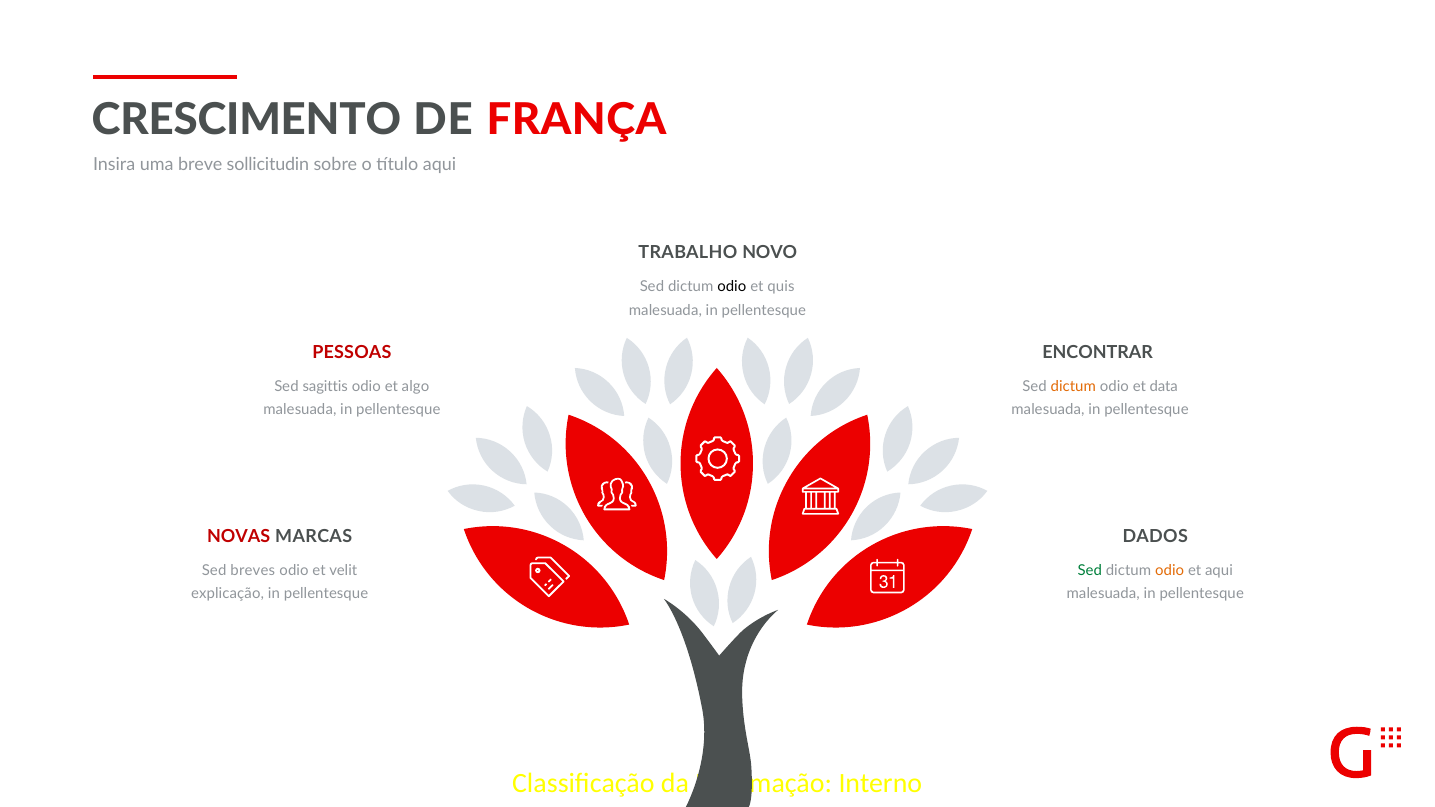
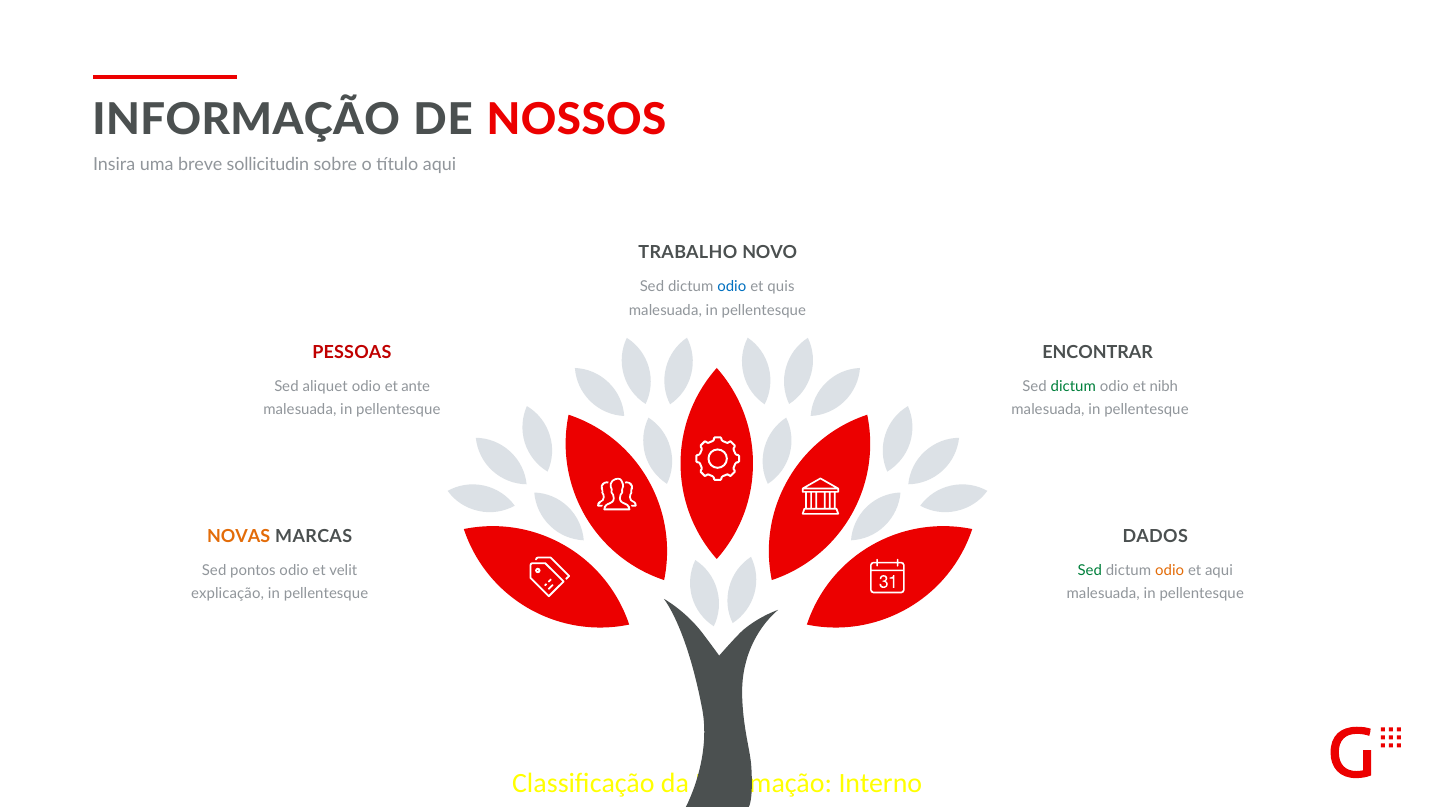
CRESCIMENTO: CRESCIMENTO -> INFORMAÇÃO (246, 120)
FRANÇA: FRANÇA -> NOSSOS (576, 120)
odio colour: black -> blue (732, 287)
sagittis: sagittis -> aliquet (325, 387)
algo: algo -> ante (416, 387)
dictum colour: orange -> green (1073, 387)
data: data -> nibh (1164, 387)
NOVAS colour: red -> orange (239, 536)
breves: breves -> pontos (253, 571)
